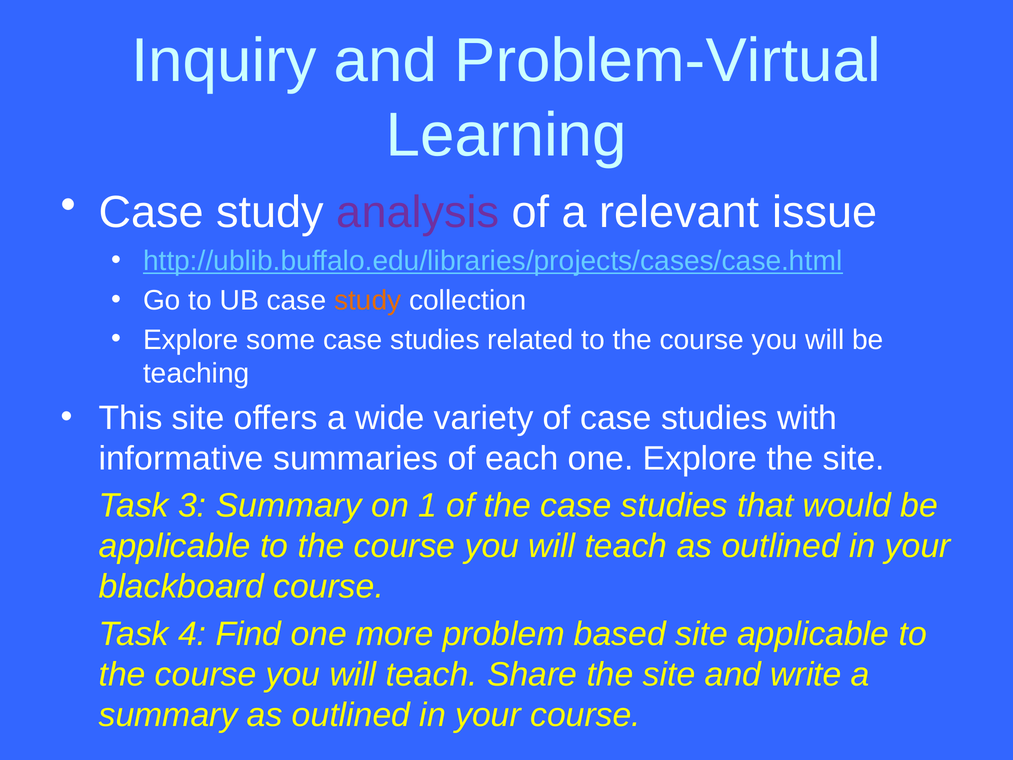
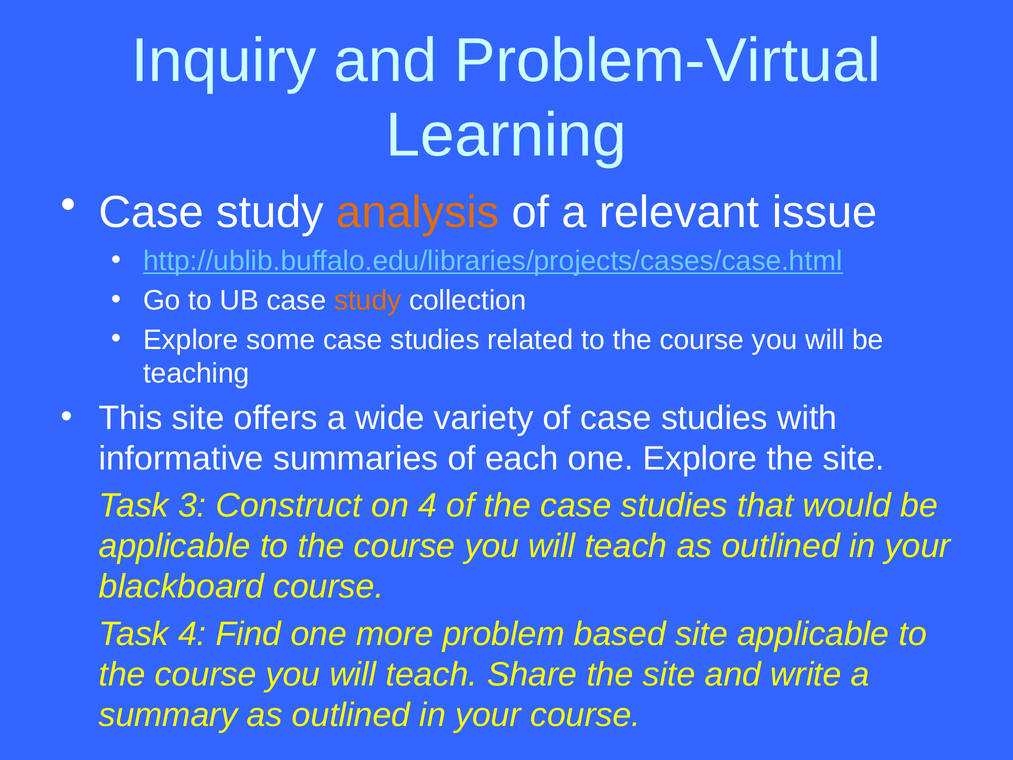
analysis colour: purple -> orange (418, 213)
3 Summary: Summary -> Construct (289, 506)
on 1: 1 -> 4 (428, 506)
